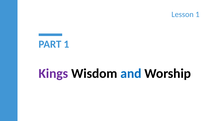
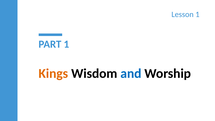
Kings colour: purple -> orange (53, 73)
